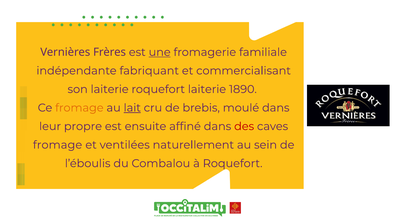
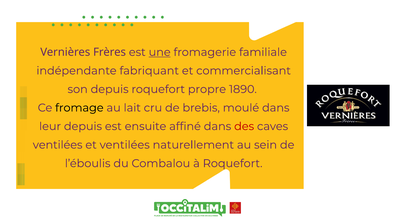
son laiterie: laiterie -> depuis (110, 89)
roquefort laiterie: laiterie -> propre (207, 89)
fromage colour: orange -> black (79, 108)
lait underline: present -> none (132, 108)
leur propre: propre -> depuis (83, 126)
fromage: fromage -> ventilées (58, 145)
